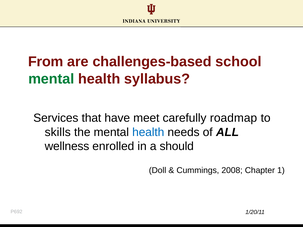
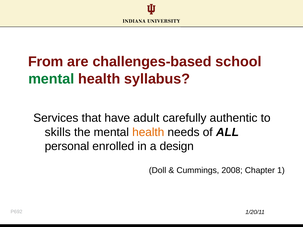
meet: meet -> adult (146, 118)
roadmap: roadmap -> authentic (234, 118)
health colour: blue -> orange (148, 132)
wellness: wellness -> personal (67, 146)
should: should -> design (177, 146)
